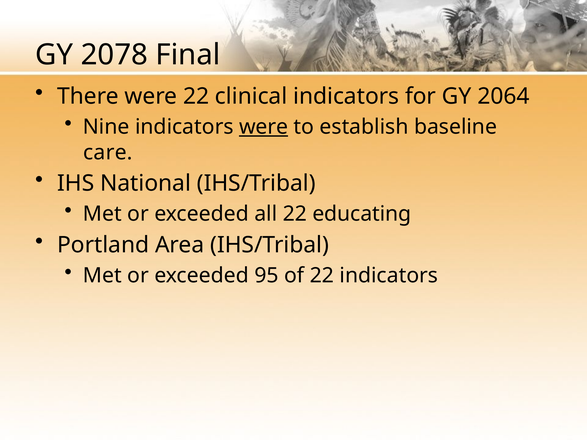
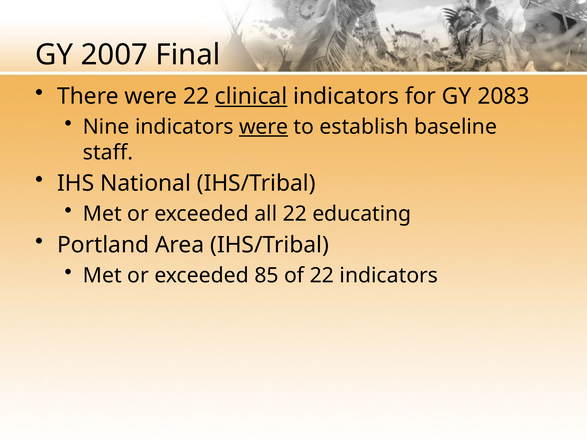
2078: 2078 -> 2007 (114, 55)
clinical underline: none -> present (251, 97)
2064: 2064 -> 2083 (503, 97)
care: care -> staff (108, 152)
95: 95 -> 85 (266, 276)
